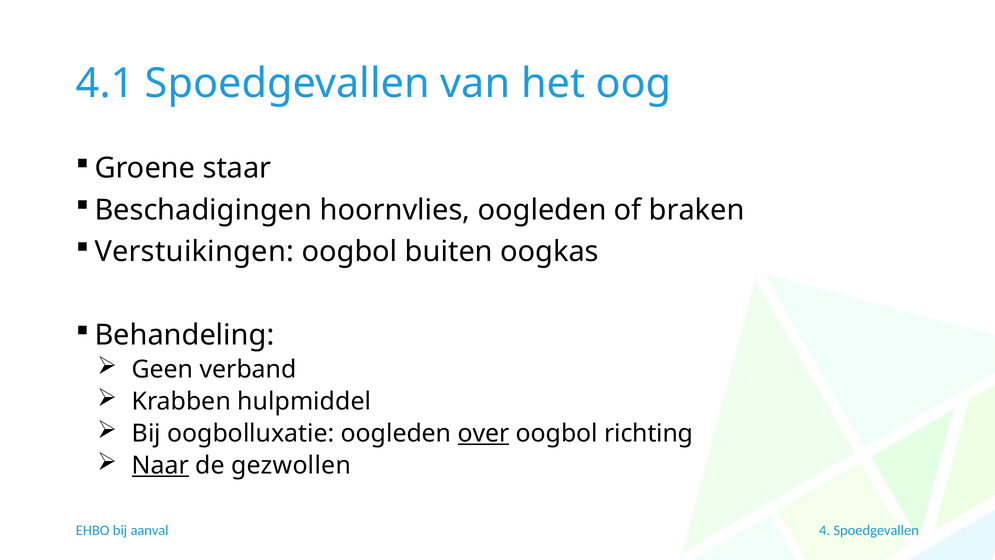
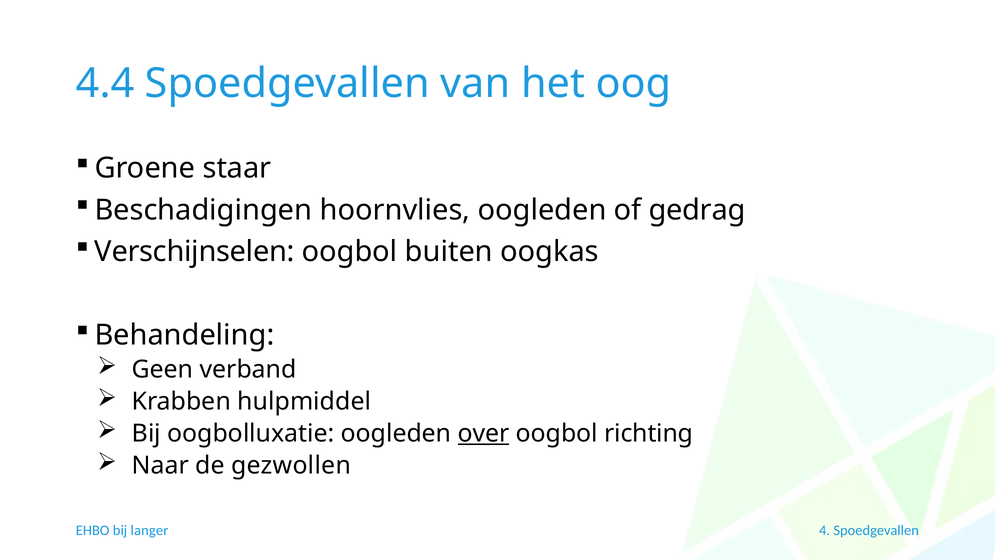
4.1: 4.1 -> 4.4 (105, 84)
braken: braken -> gedrag (697, 210)
Verstuikingen: Verstuikingen -> Verschijnselen (195, 252)
Naar underline: present -> none (160, 465)
aanval: aanval -> langer (149, 530)
